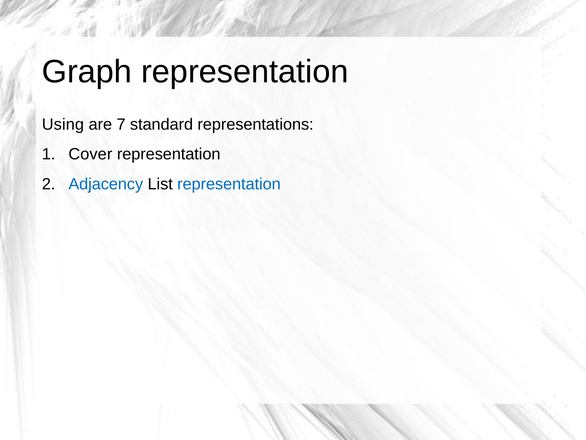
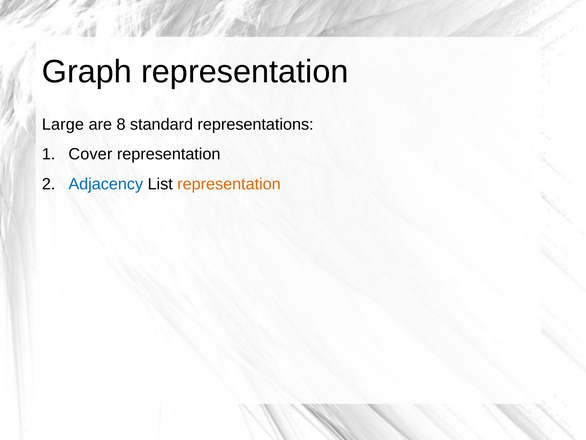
Using: Using -> Large (63, 124)
7: 7 -> 8 (121, 124)
representation colour: blue -> orange (229, 184)
